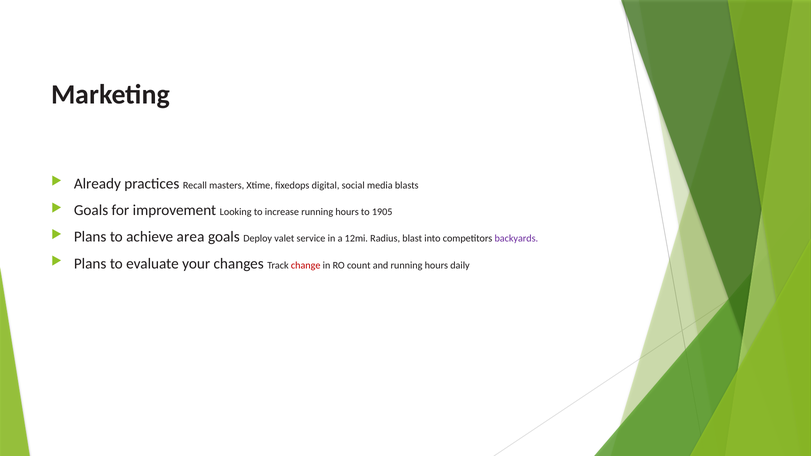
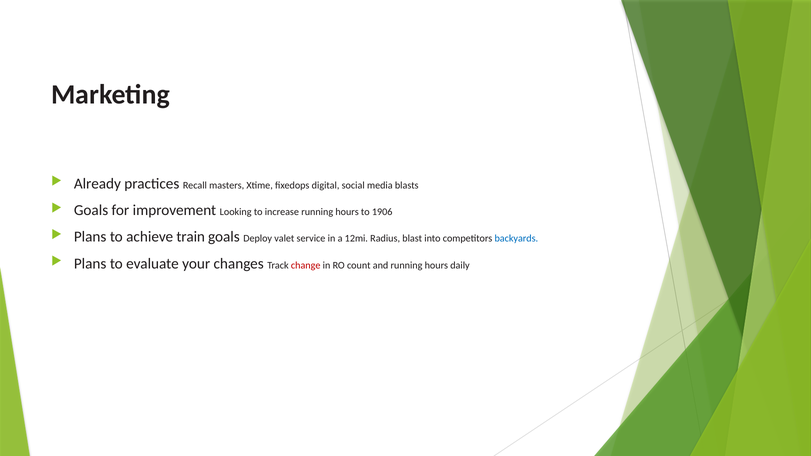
1905: 1905 -> 1906 (382, 212)
area: area -> train (191, 237)
backyards colour: purple -> blue (516, 239)
